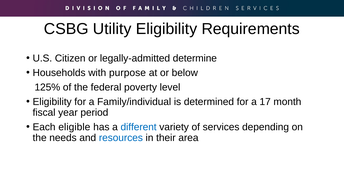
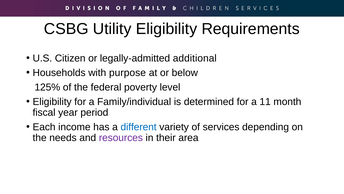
determine: determine -> additional (195, 58)
17: 17 -> 11 (265, 101)
eligible: eligible -> income (74, 127)
resources colour: blue -> purple (121, 138)
